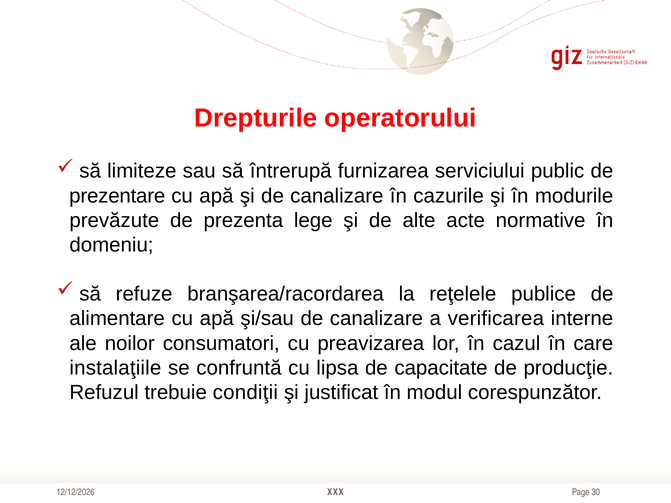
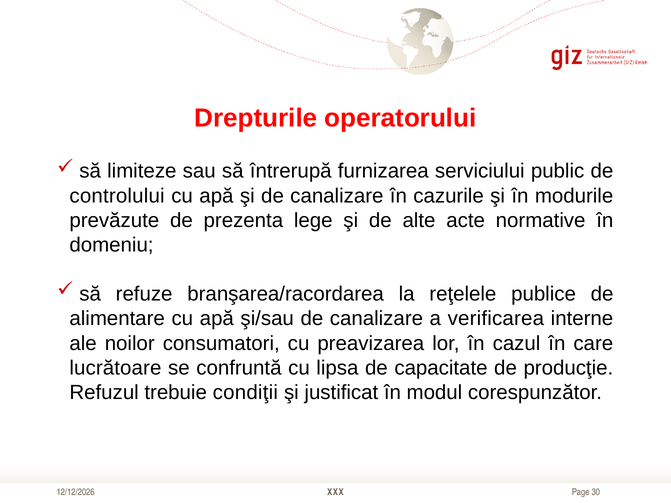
prezentare: prezentare -> controlului (117, 196)
instalaţiile: instalaţiile -> lucrătoare (115, 368)
